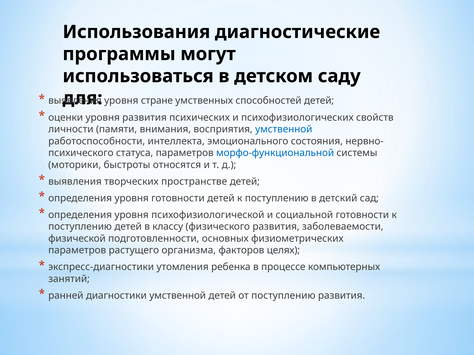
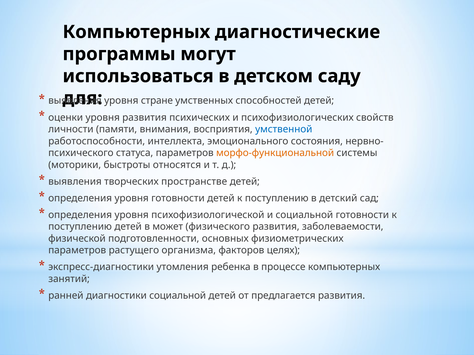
Использования: Использования -> Компьютерных (136, 32)
морфо-функциональной colour: blue -> orange (275, 153)
классу: классу -> может (168, 227)
диагностики умственной: умственной -> социальной (178, 296)
от поступлению: поступлению -> предлагается (283, 296)
